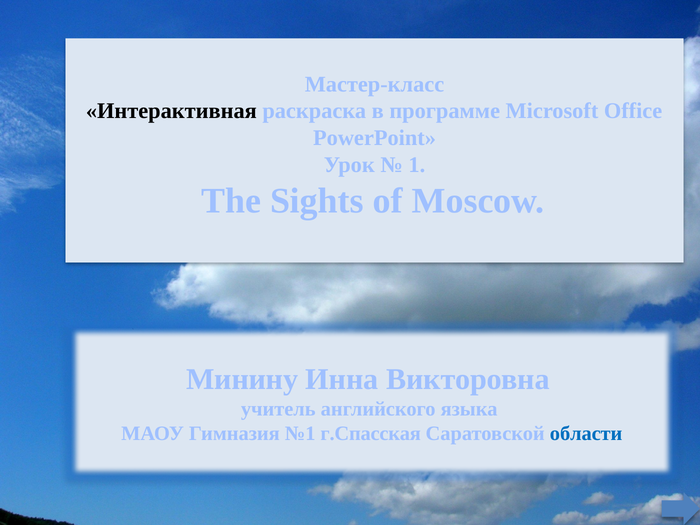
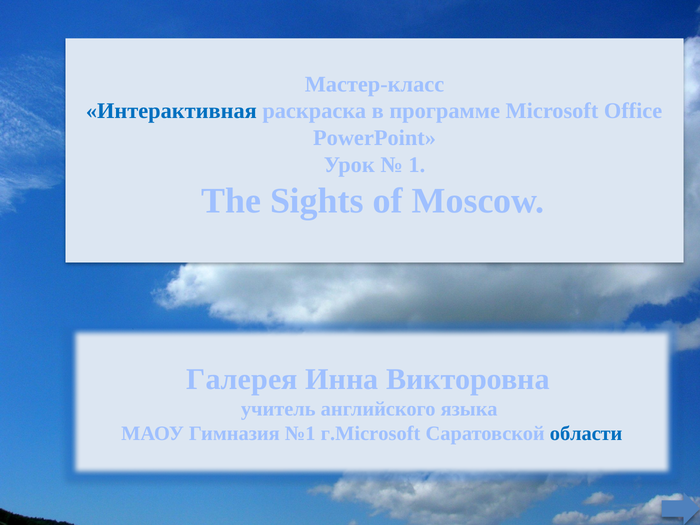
Интерактивная colour: black -> blue (171, 111)
Минину: Минину -> Галерея (242, 380)
г.Спасская: г.Спасская -> г.Microsoft (371, 434)
